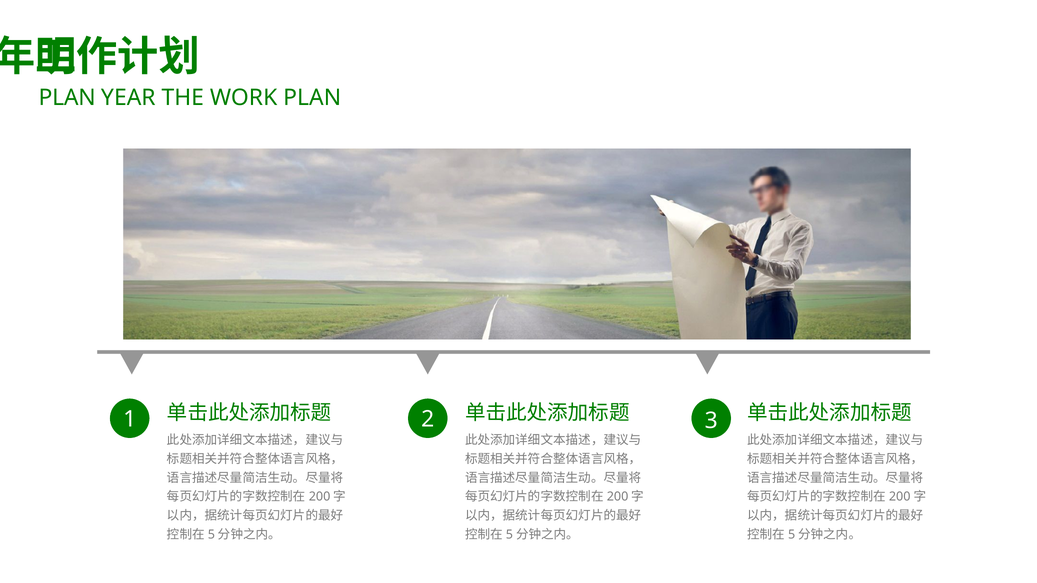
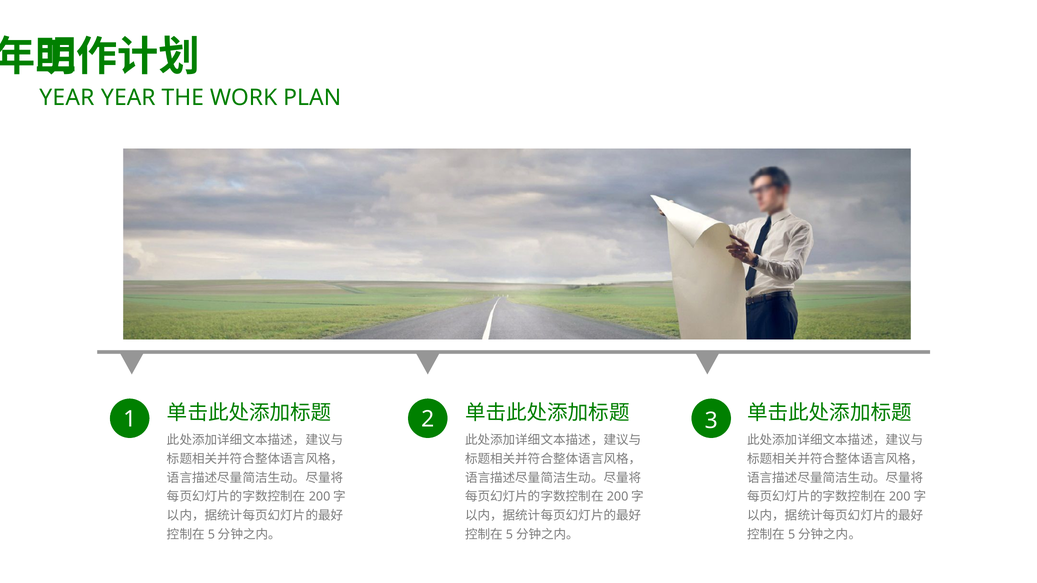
PLAN: PLAN -> YEAR (67, 98)
